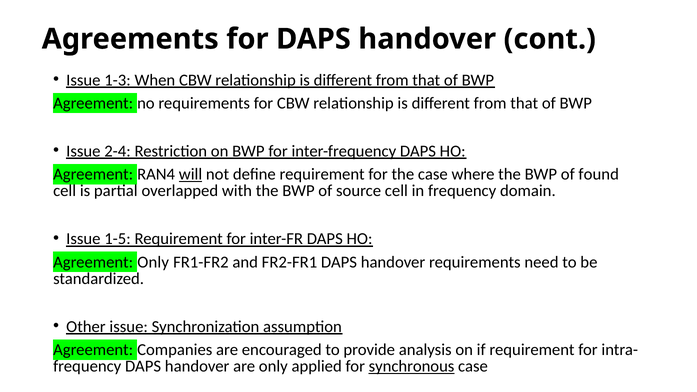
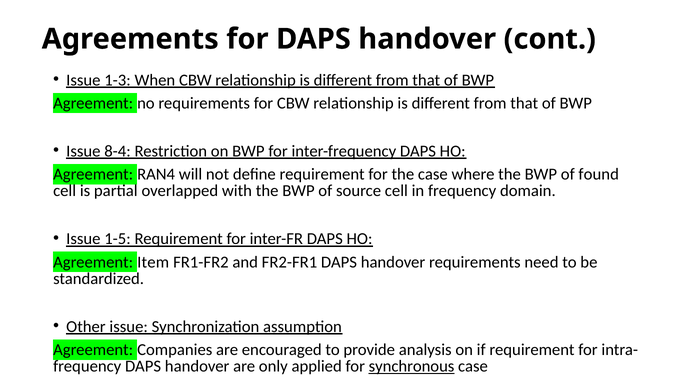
2-4: 2-4 -> 8-4 (118, 151)
will underline: present -> none (191, 174)
Agreement Only: Only -> Item (153, 262)
